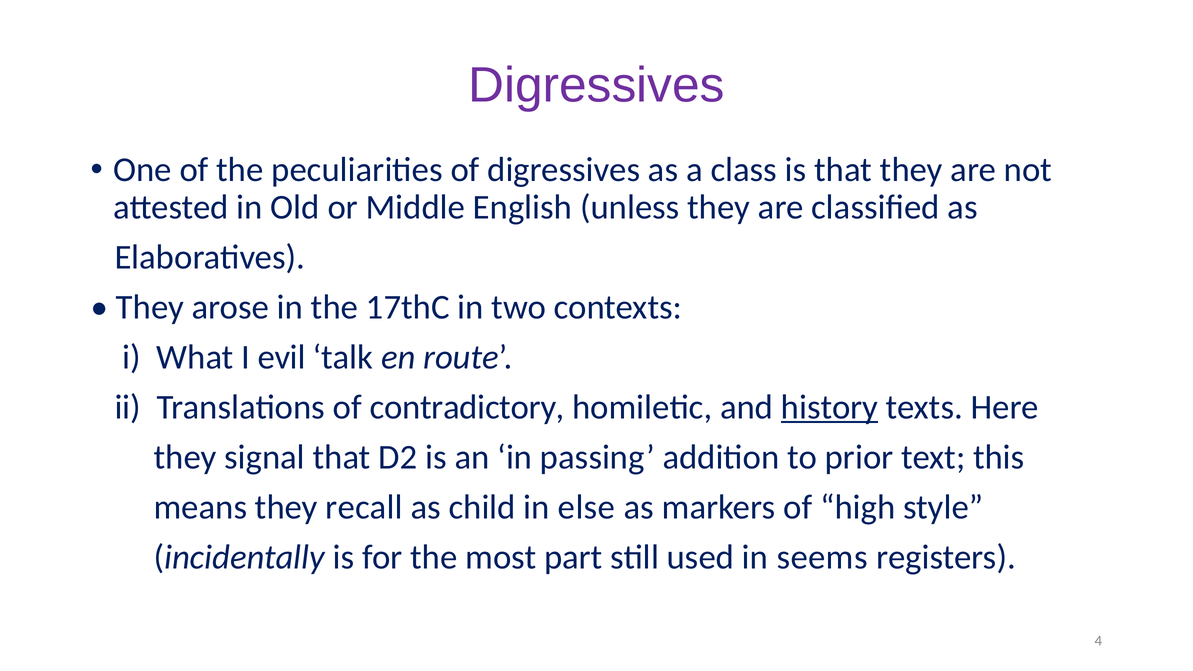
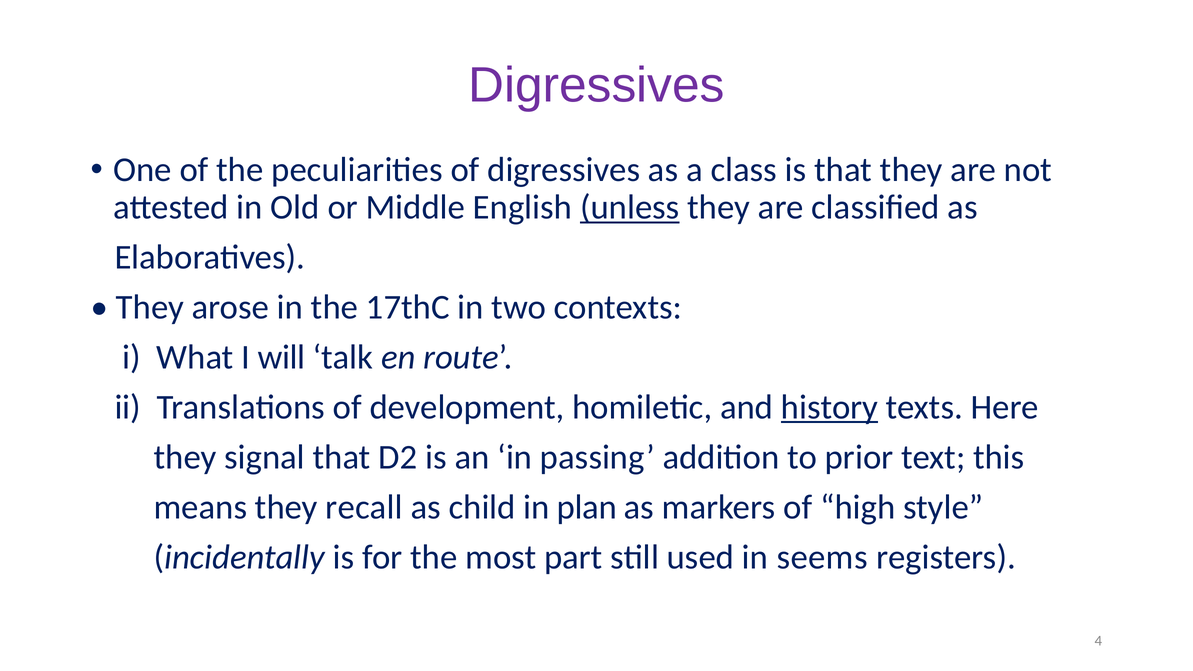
unless underline: none -> present (630, 207)
evil: evil -> will (282, 357)
contradictory: contradictory -> development (467, 407)
else: else -> plan (587, 507)
